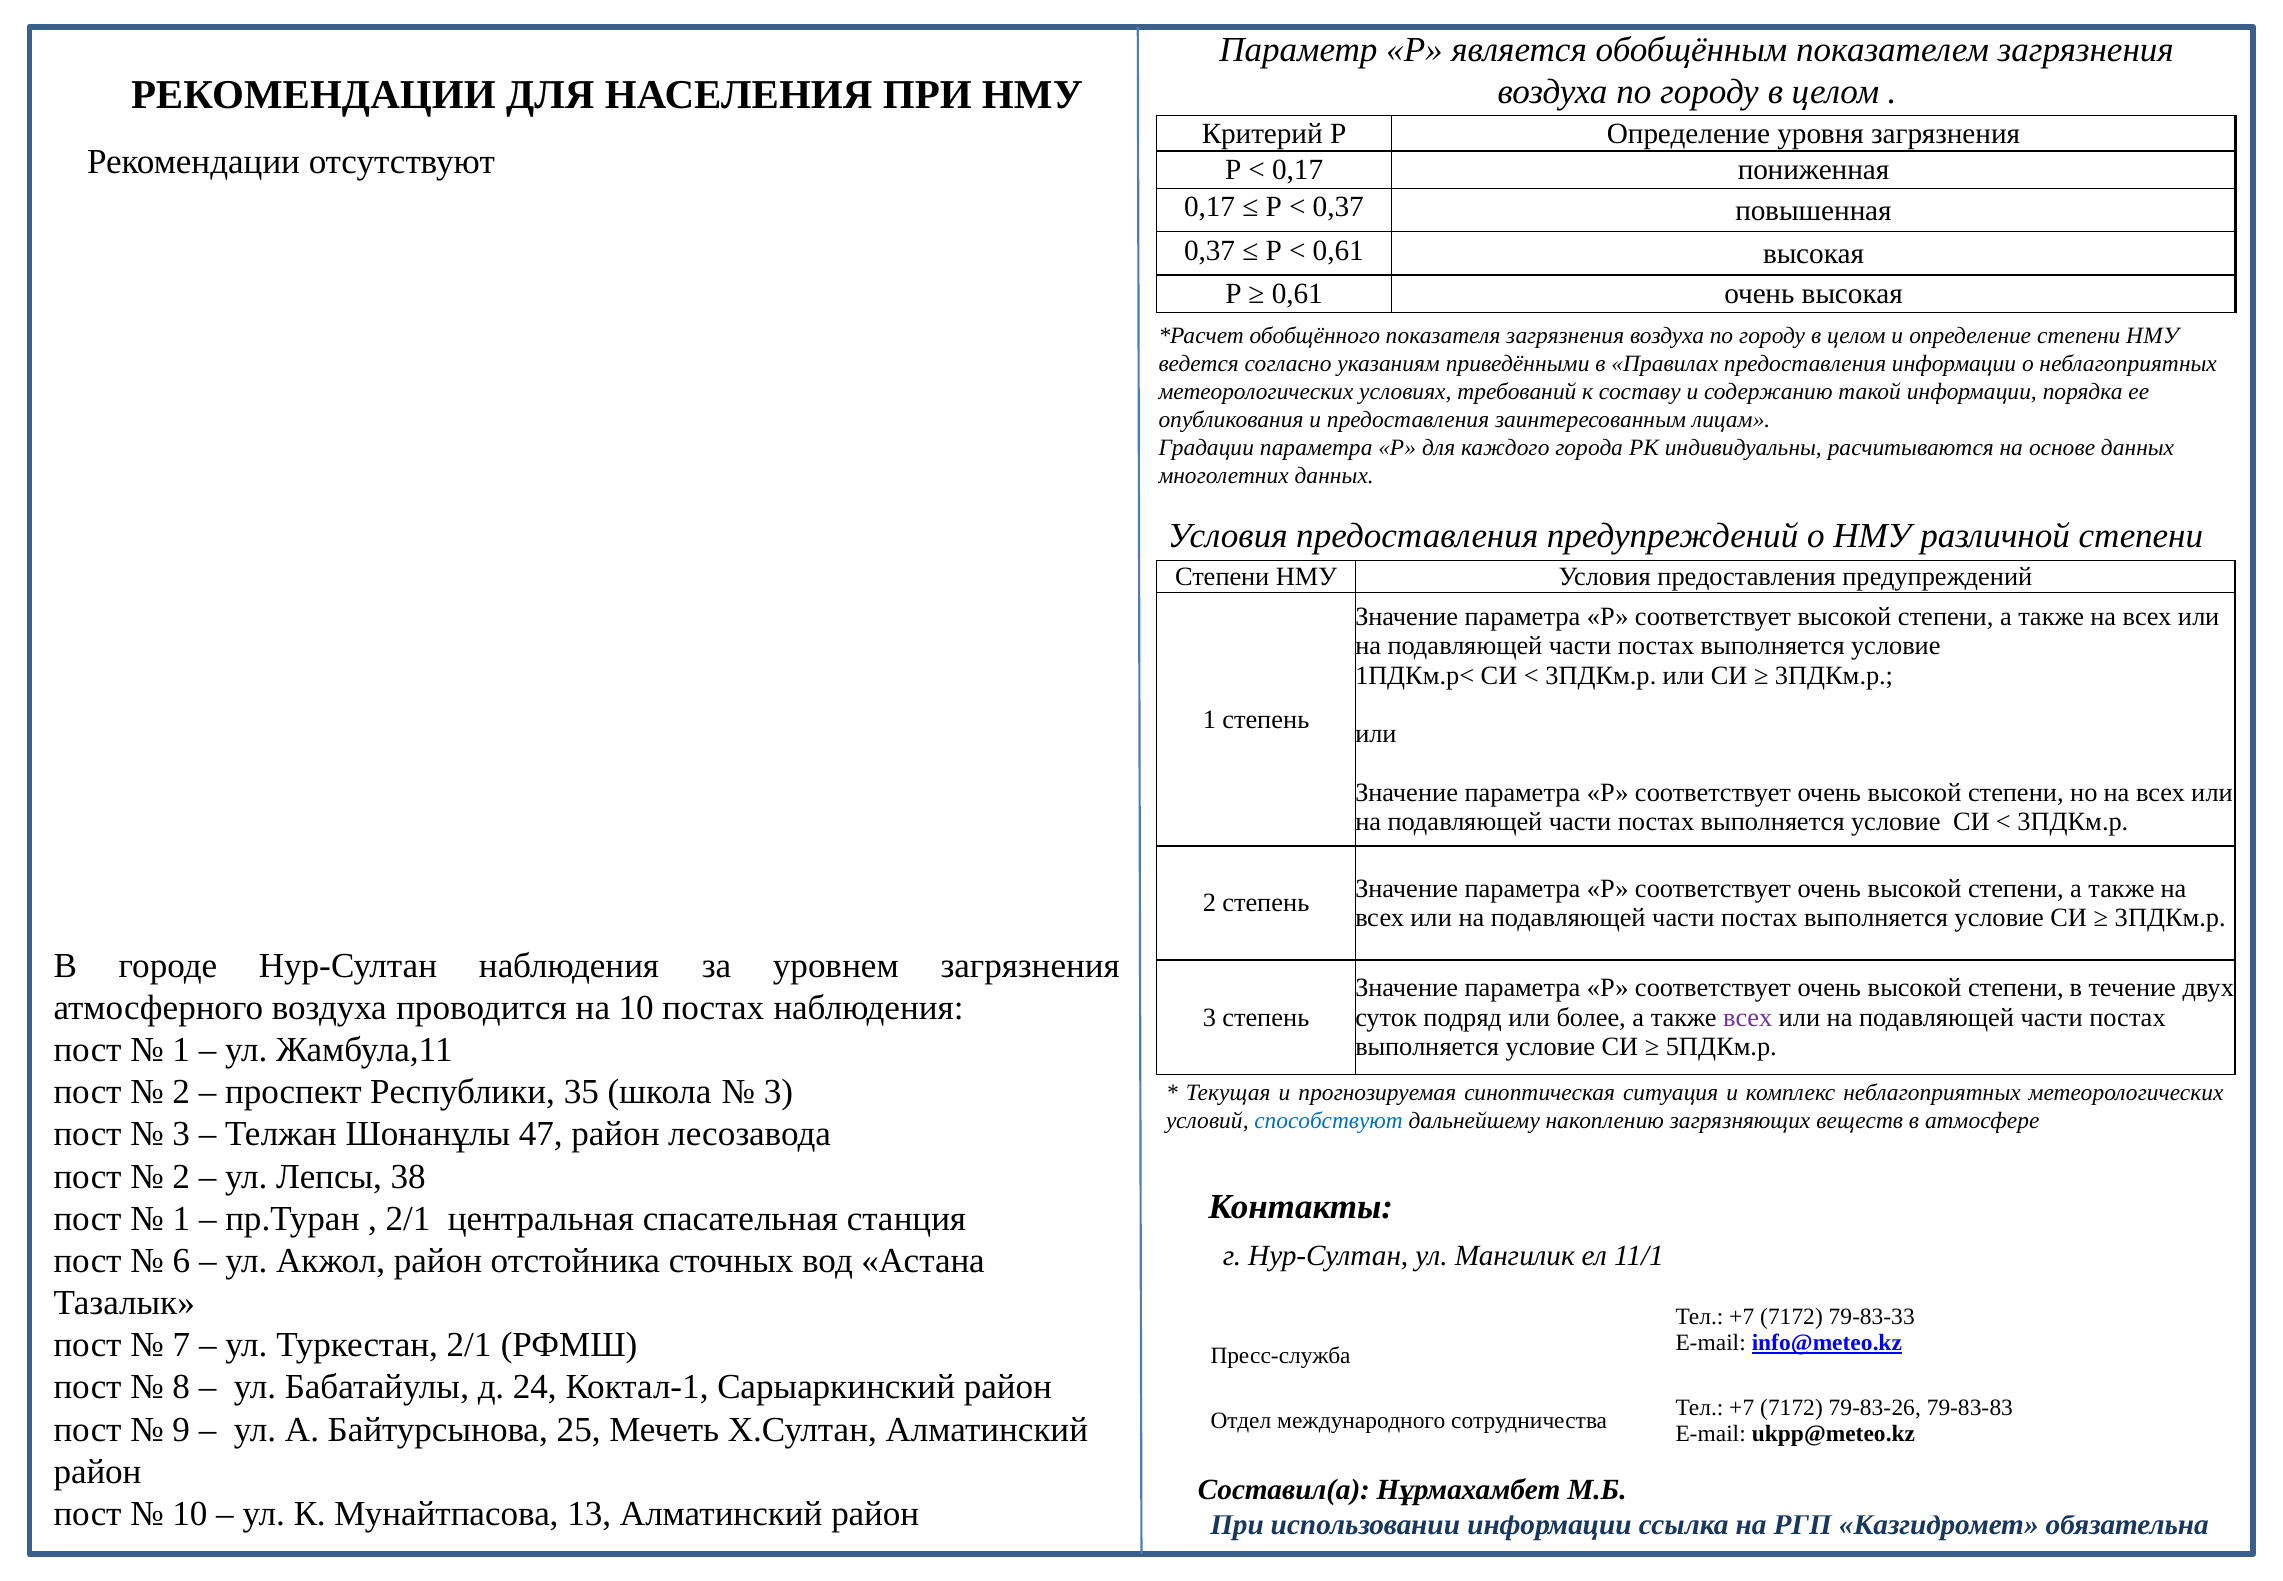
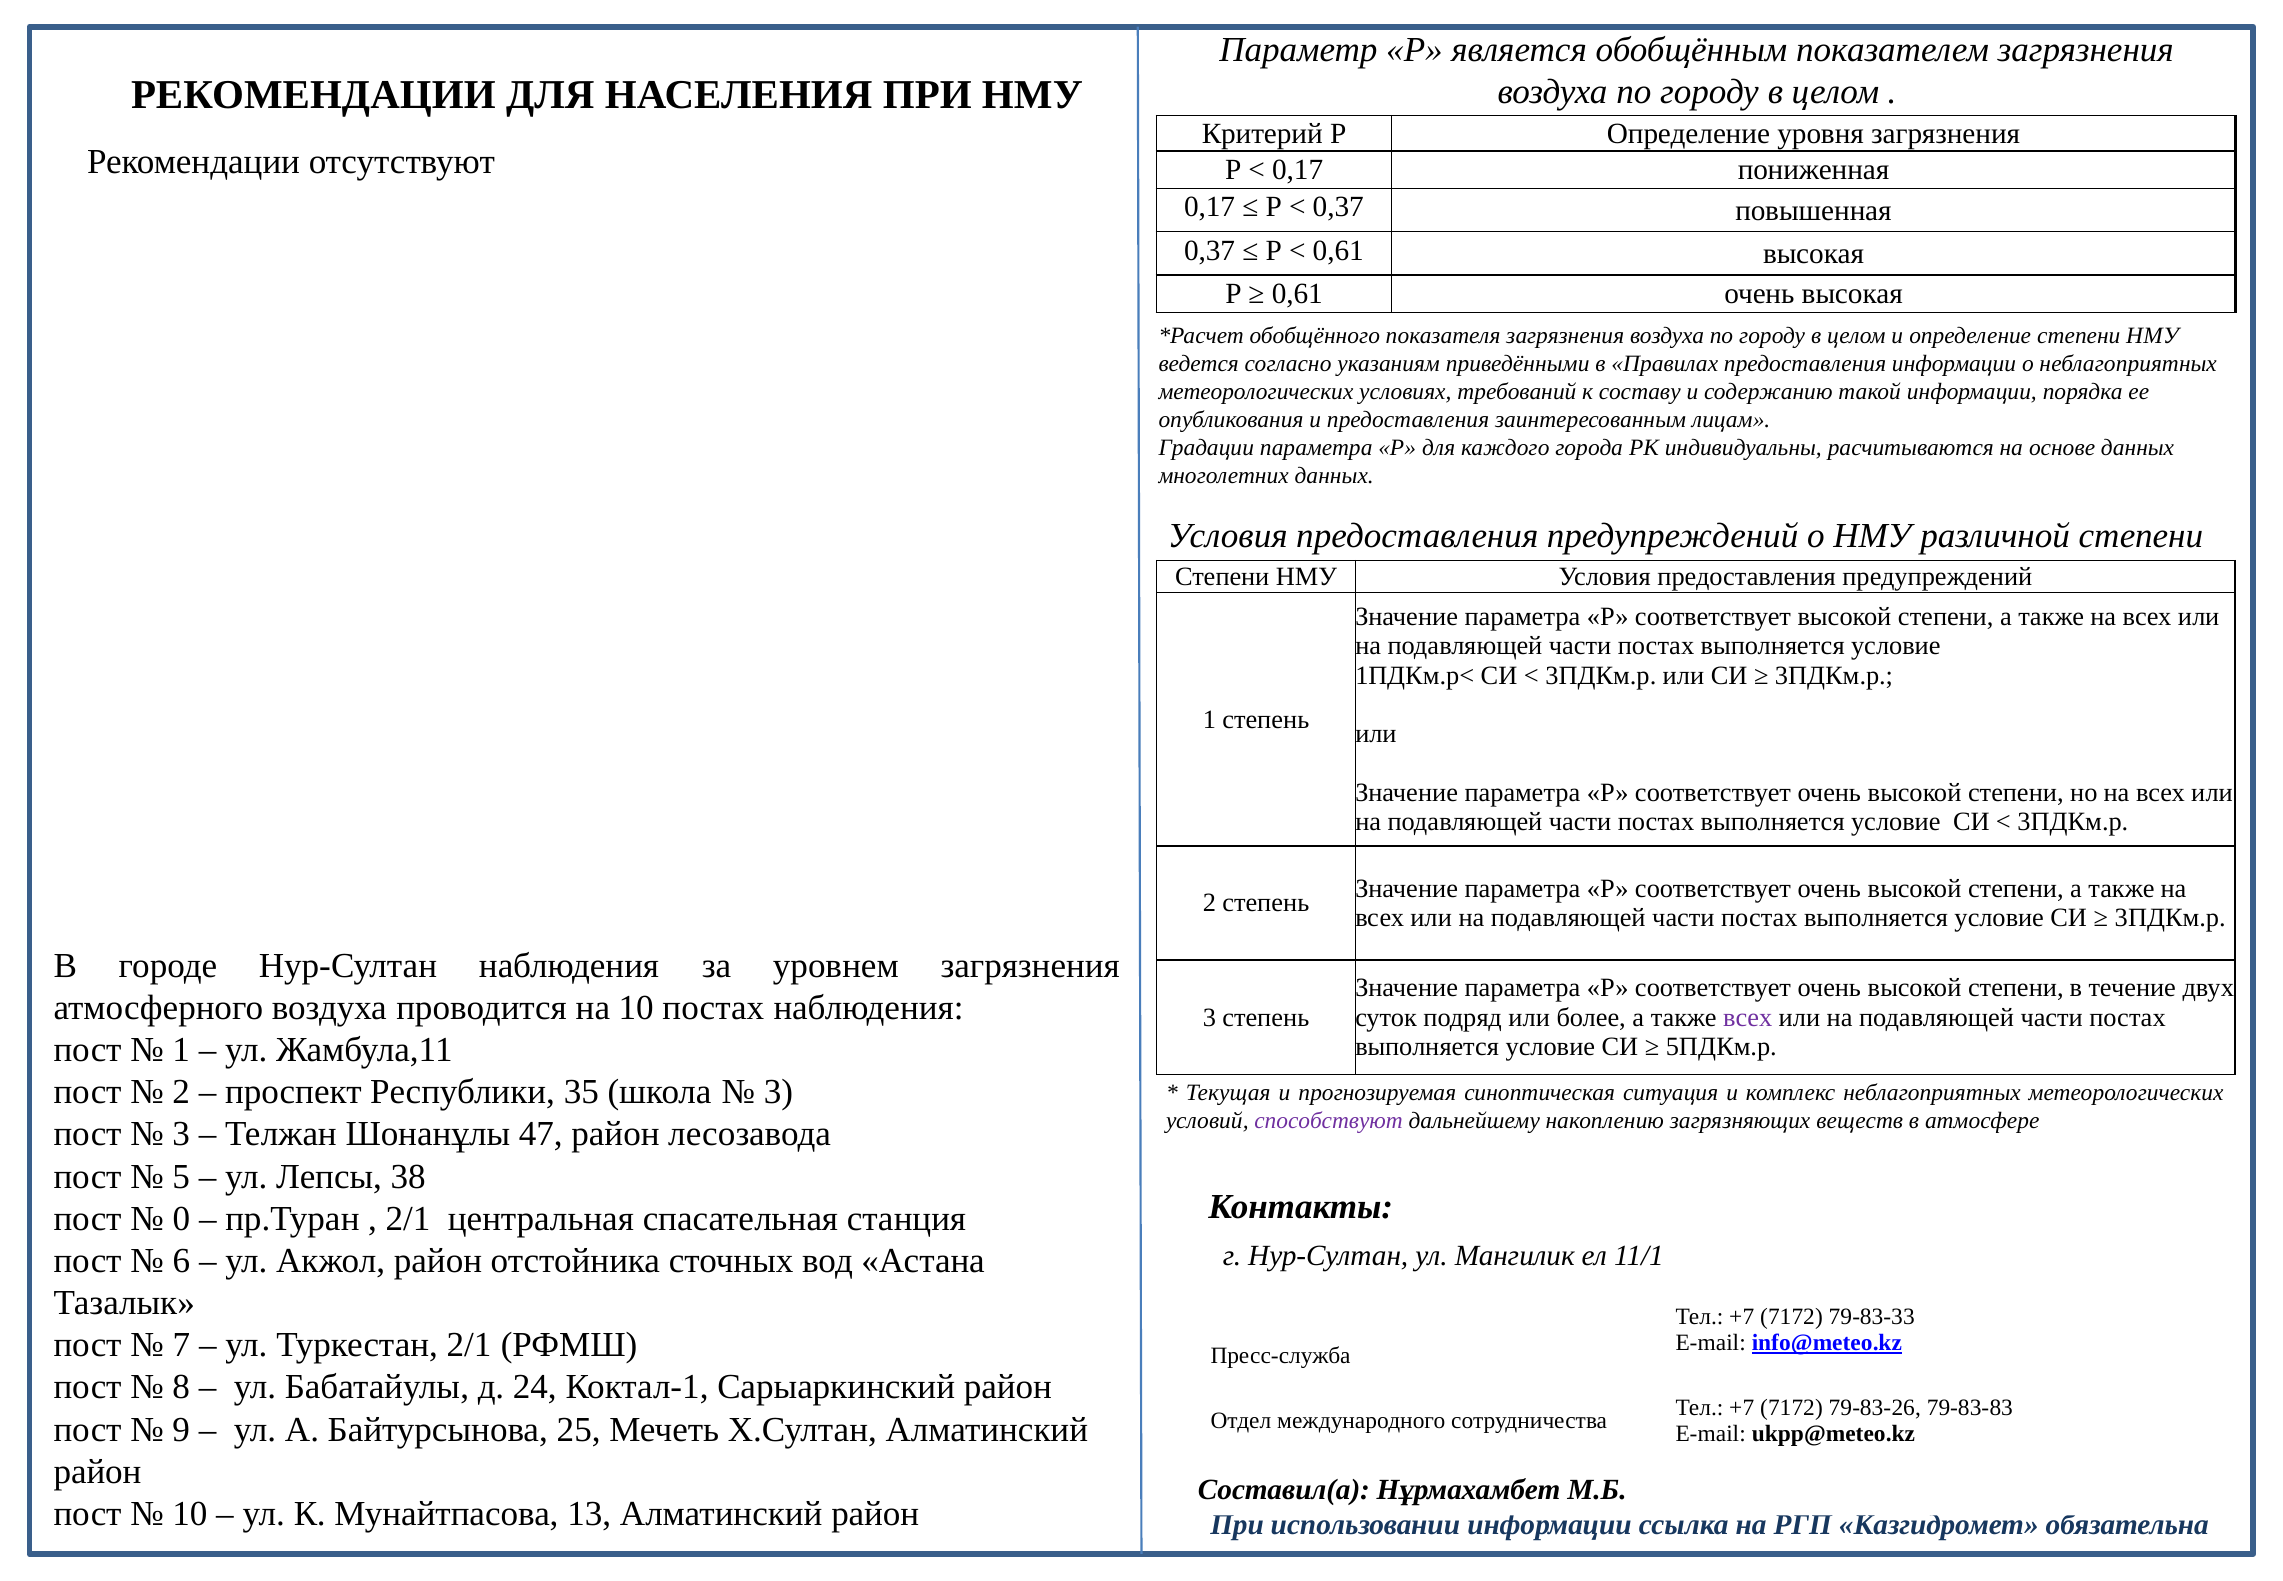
способствуют colour: blue -> purple (1329, 1121)
2: 2 -> 5 (181, 1176)
1: 1 -> 0 (181, 1218)
